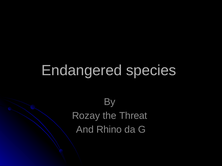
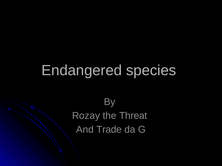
Rhino: Rhino -> Trade (109, 130)
